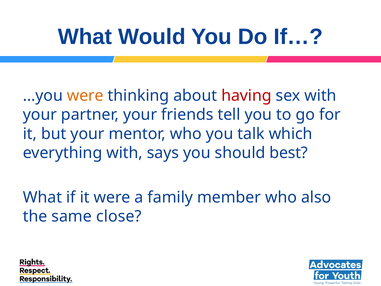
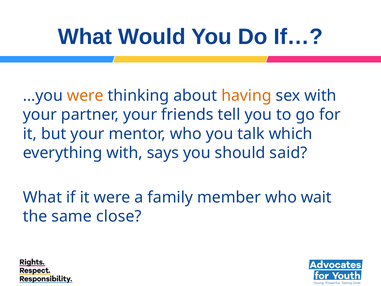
having colour: red -> orange (246, 96)
best: best -> said (288, 153)
also: also -> wait (316, 197)
